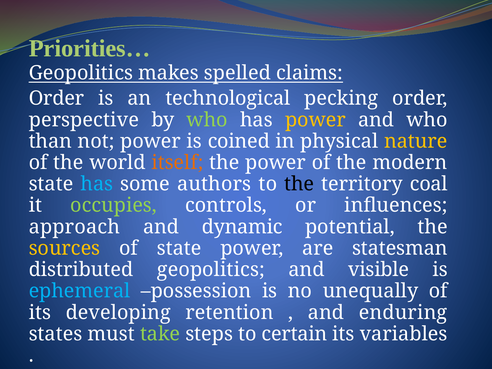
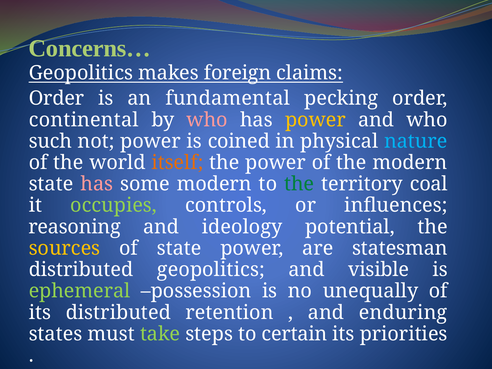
Priorities…: Priorities… -> Concerns… (90, 48)
spelled: spelled -> foreign (238, 73)
technological: technological -> fundamental (228, 98)
perspective: perspective -> continental (84, 120)
who colour: light green -> pink (207, 120)
than: than -> such (50, 141)
nature colour: yellow -> light blue (416, 141)
has colour: light blue -> pink (97, 184)
some authors: authors -> modern (214, 184)
the colour: black -> green (299, 184)
approach: approach -> reasoning (75, 227)
dynamic: dynamic -> ideology (242, 227)
ephemeral colour: light blue -> light green (80, 291)
its developing: developing -> distributed (118, 312)
variables: variables -> priorities (404, 334)
